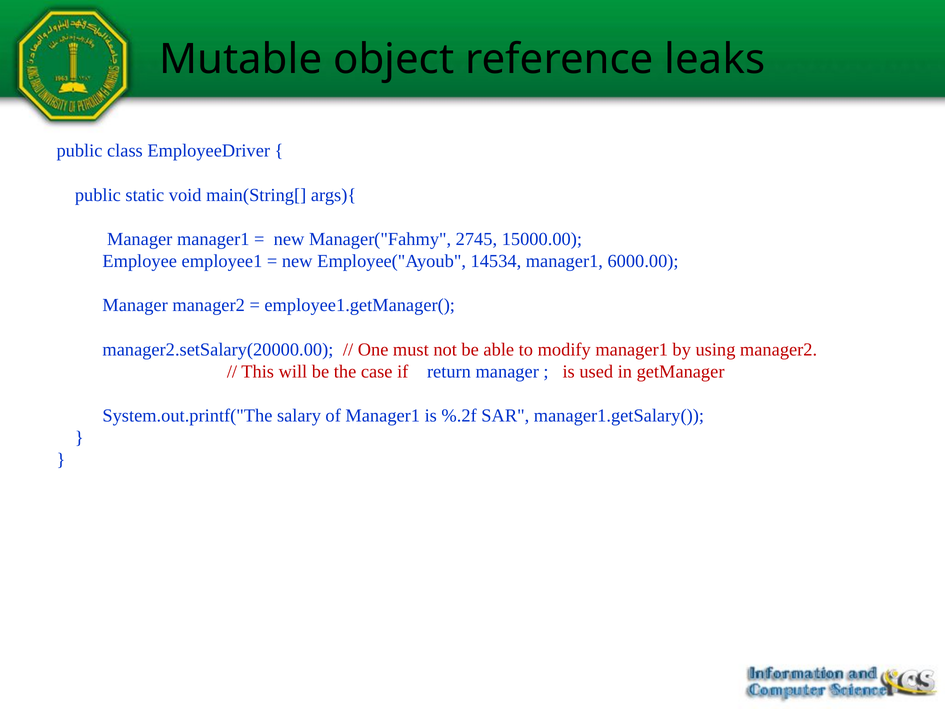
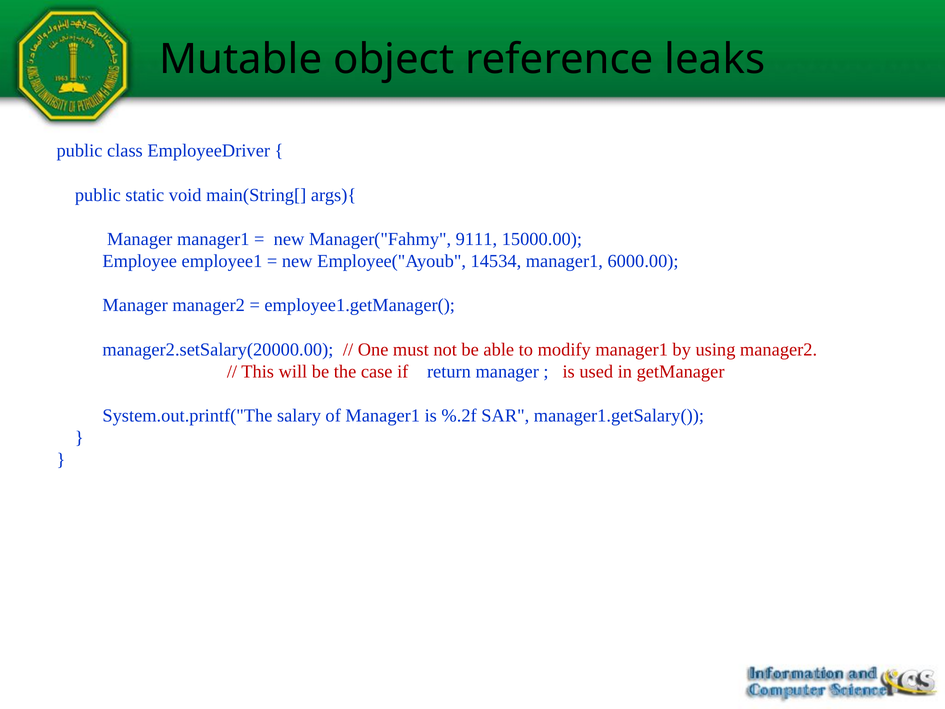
2745: 2745 -> 9111 (476, 239)
